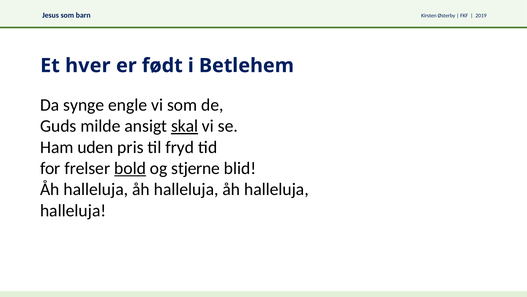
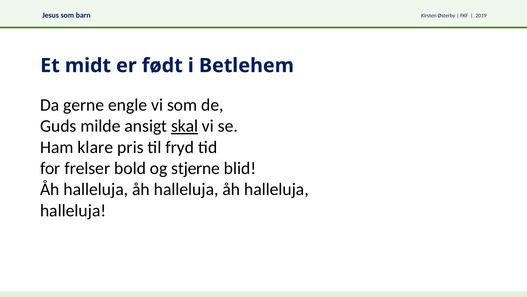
hver: hver -> midt (88, 65)
synge: synge -> gerne (84, 105)
uden: uden -> klare (95, 147)
bold underline: present -> none (130, 168)
